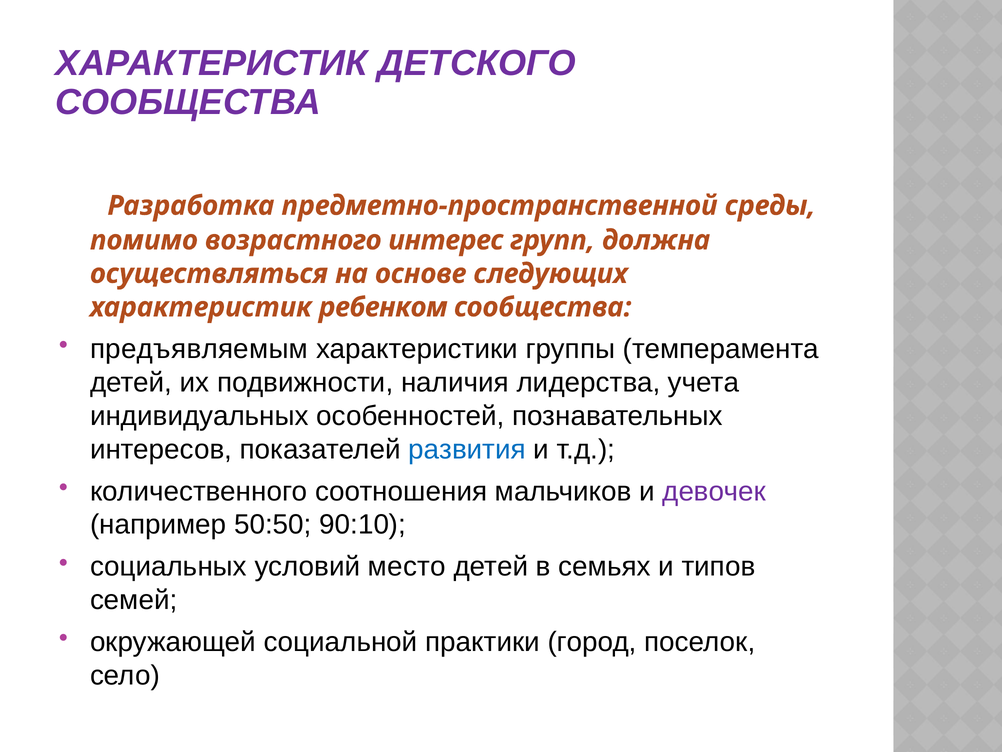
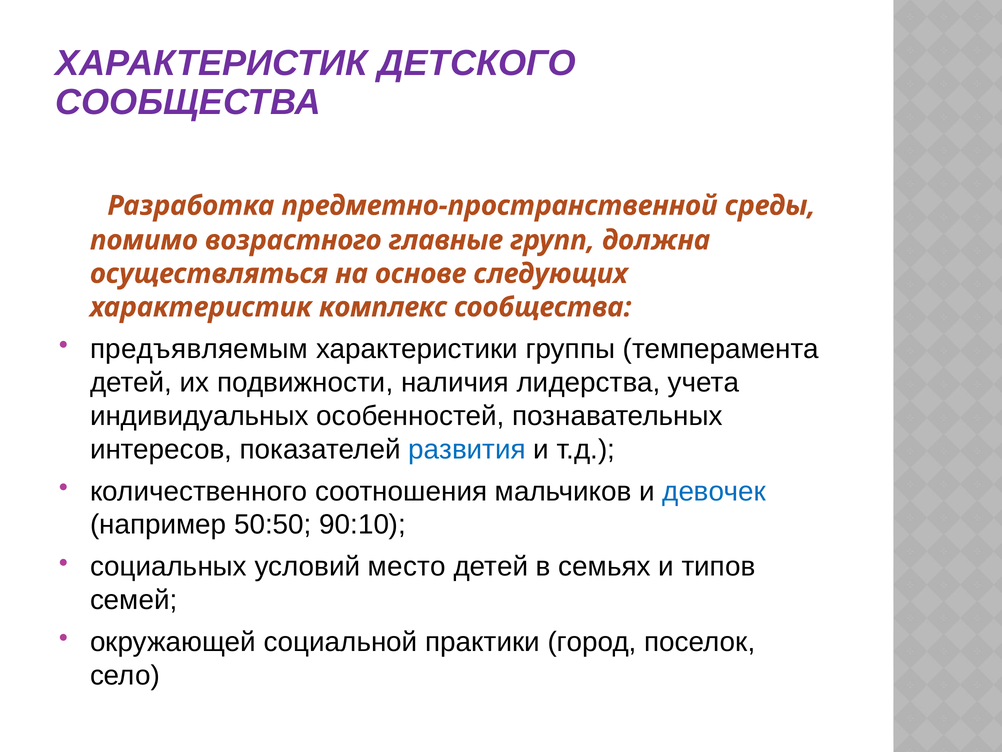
интерес: интерес -> главные (446, 240)
ребенком: ребенком -> комплекс (383, 307)
девочек colour: purple -> blue (714, 491)
